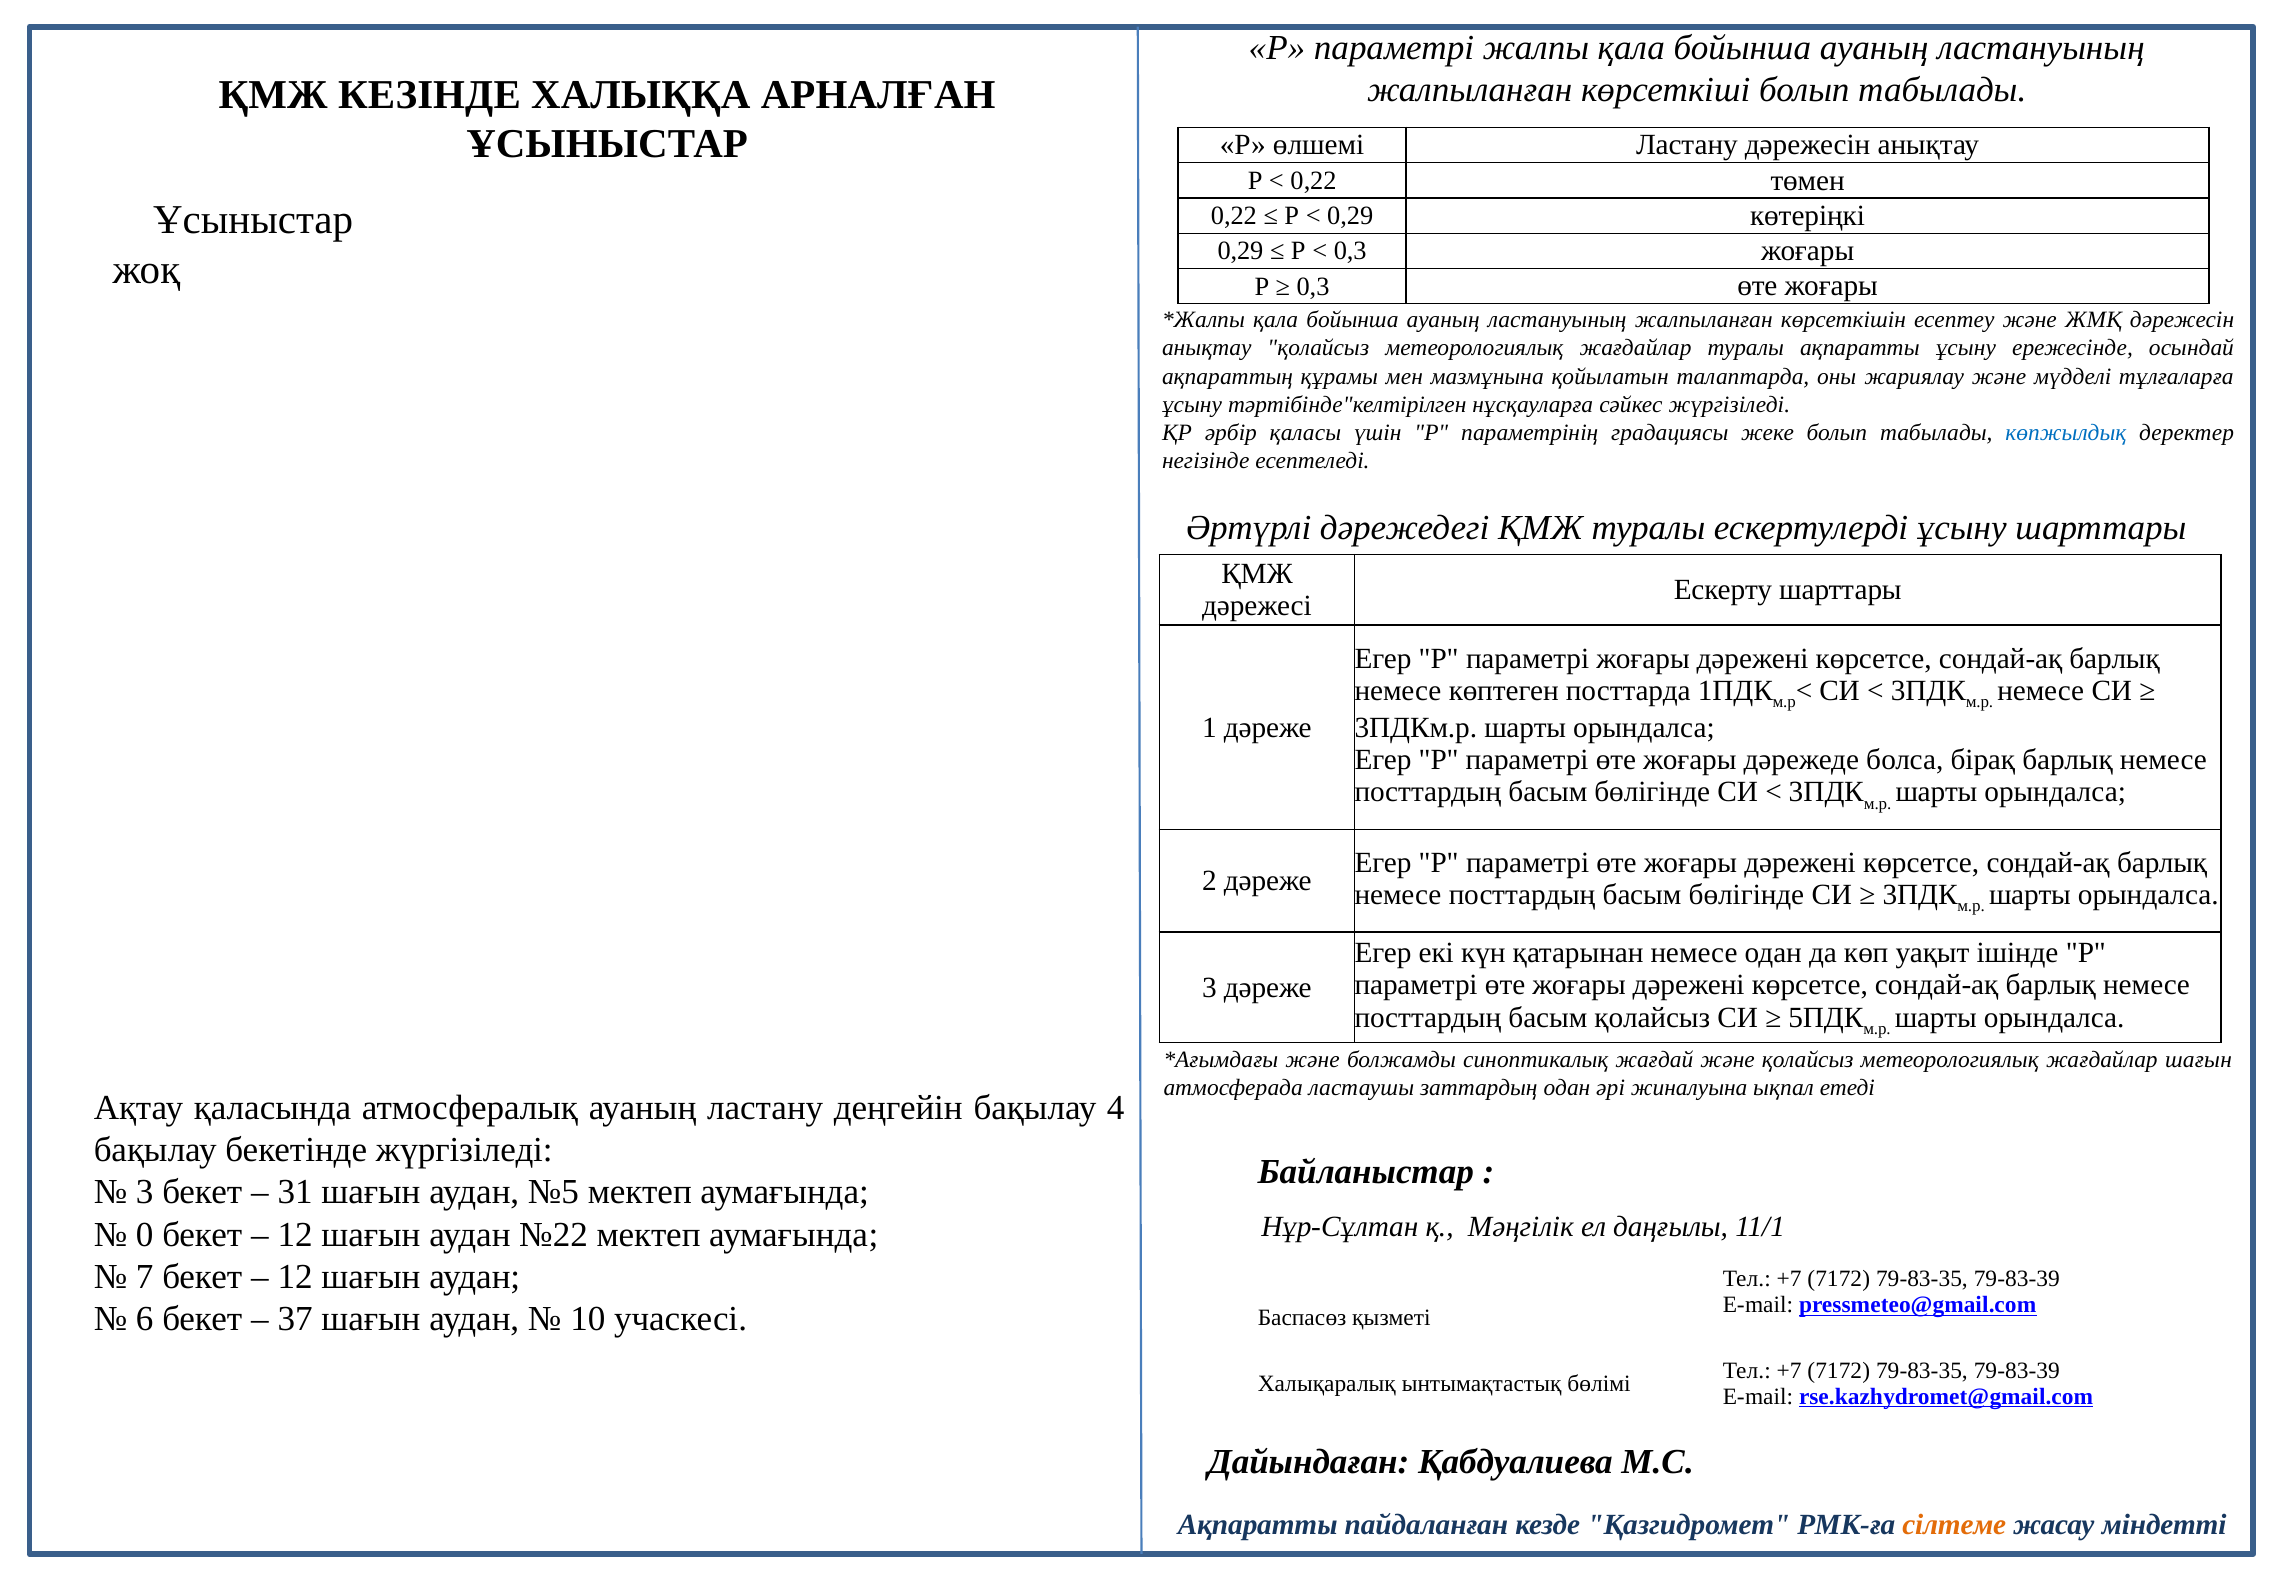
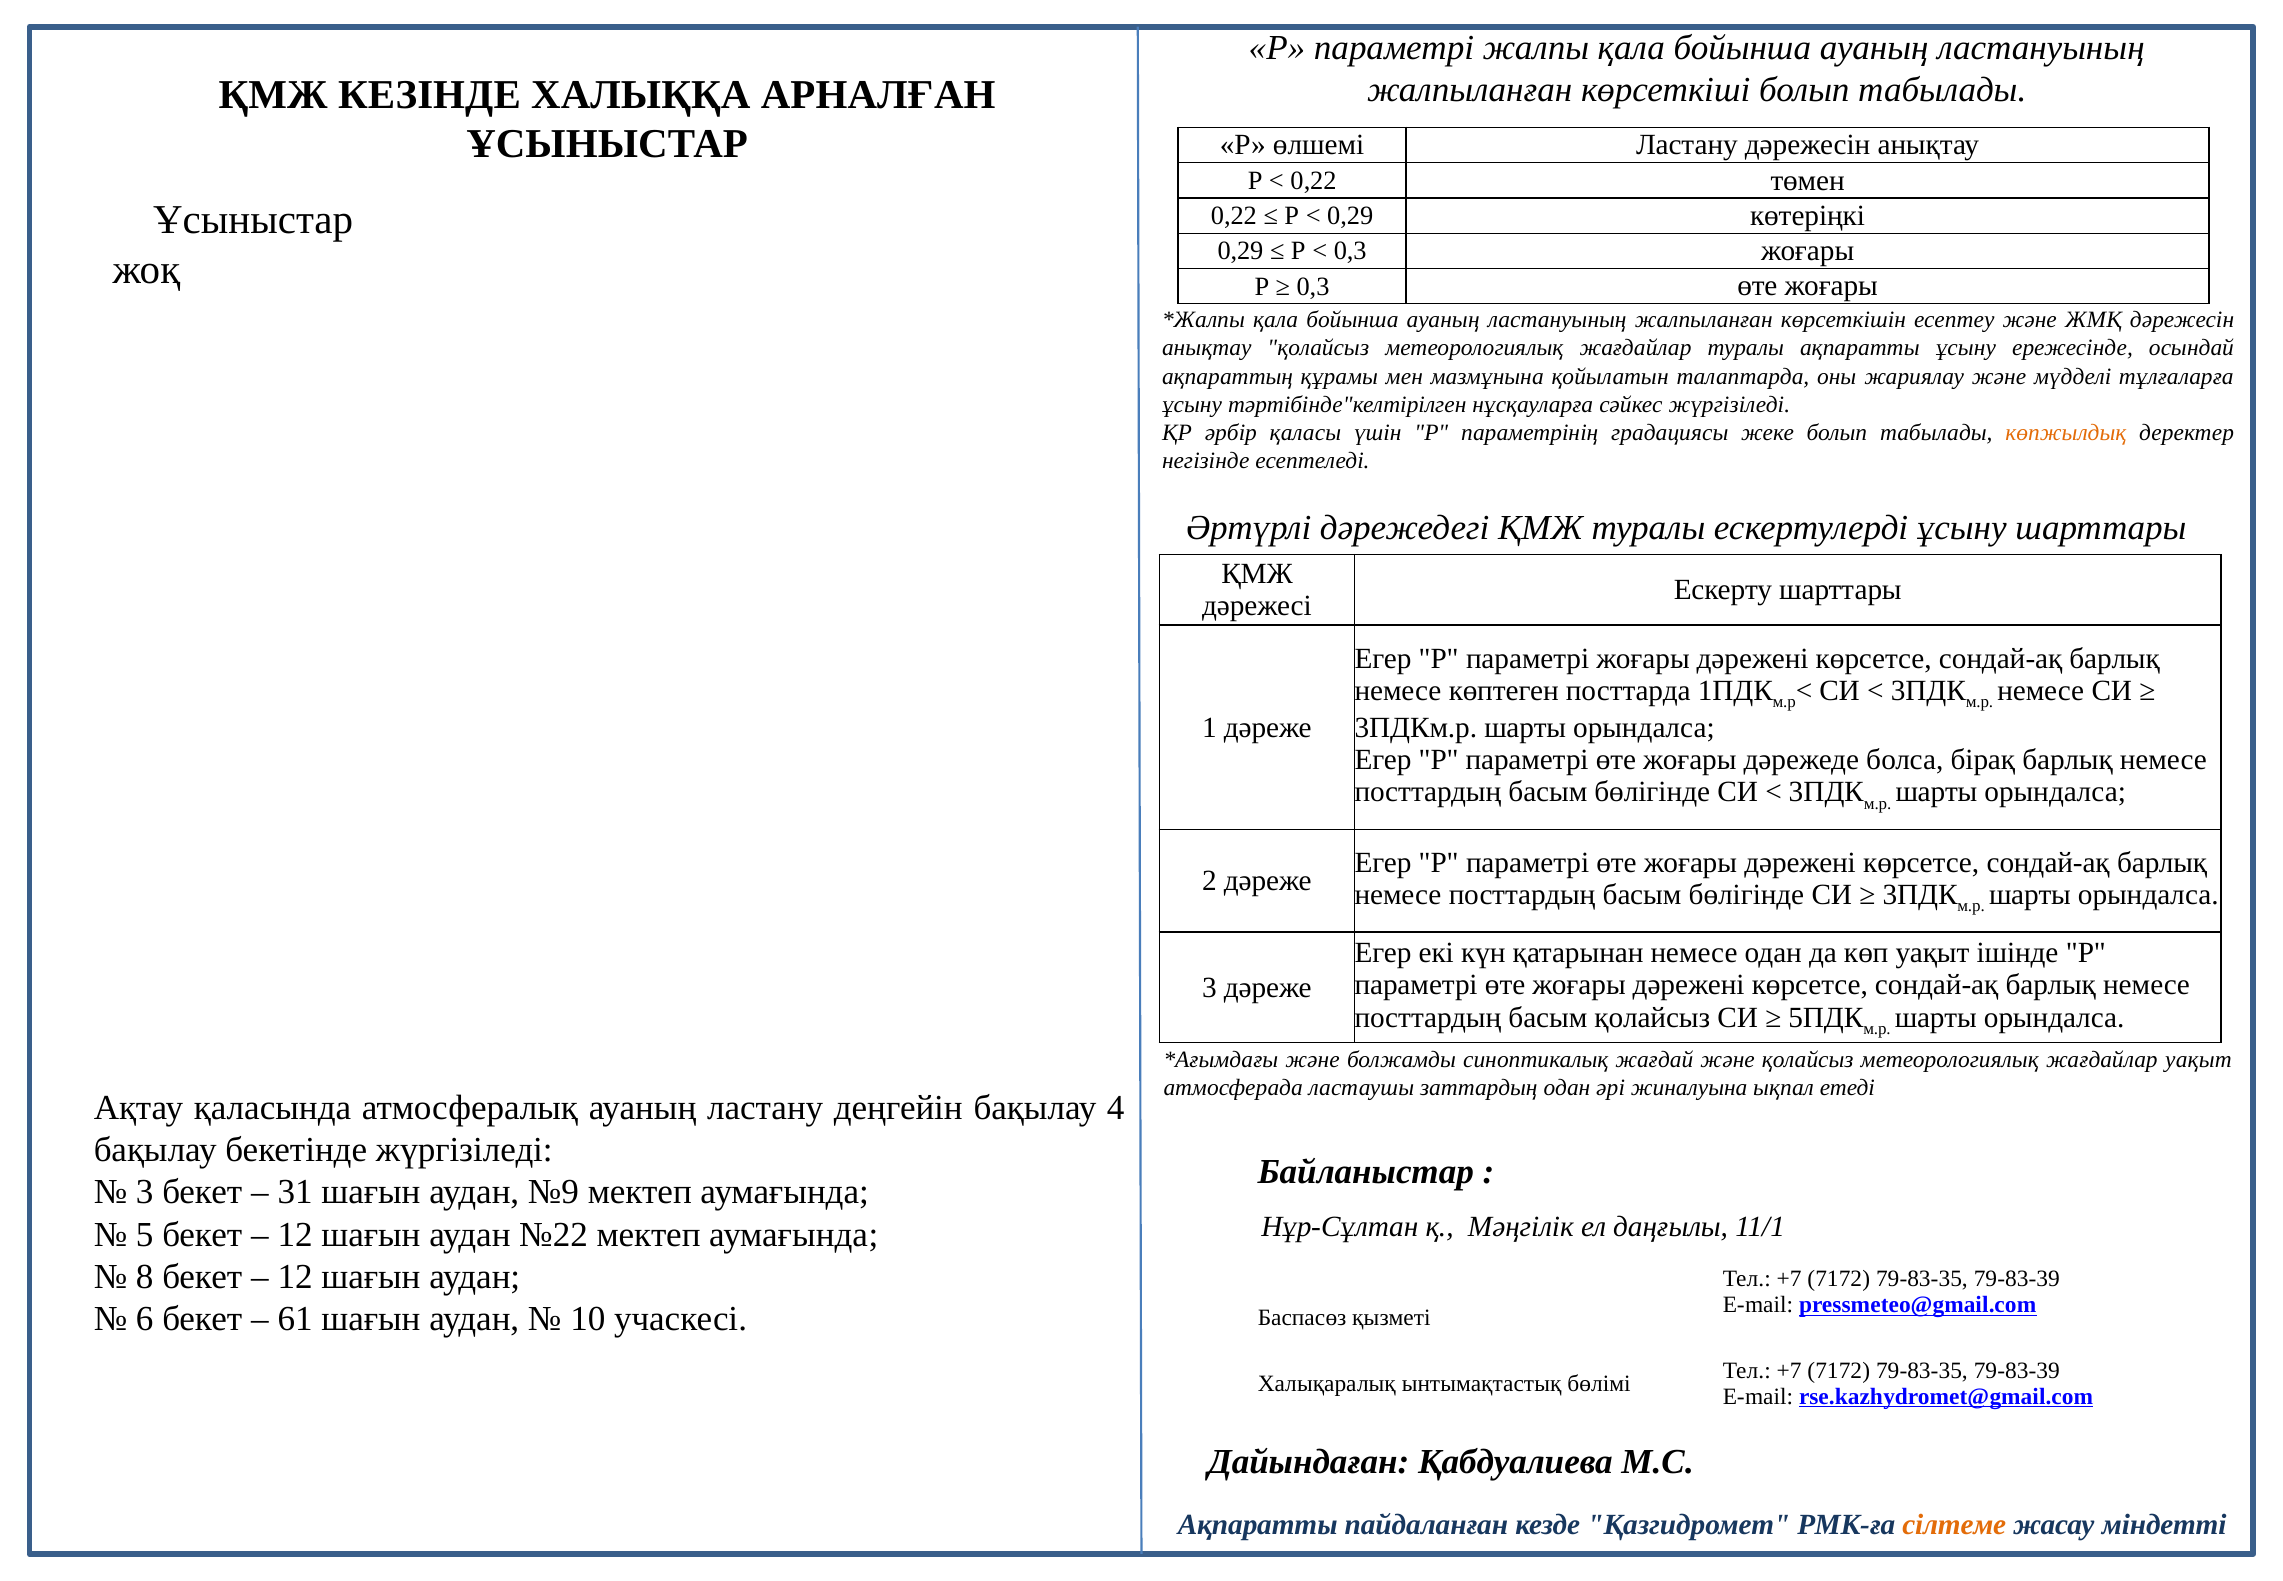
көпжылдық colour: blue -> orange (2066, 432)
жағдайлар шағын: шағын -> уақыт (2198, 1059)
№5: №5 -> №9 (553, 1192)
0: 0 -> 5 (145, 1234)
7: 7 -> 8 (145, 1276)
37: 37 -> 61 (295, 1318)
